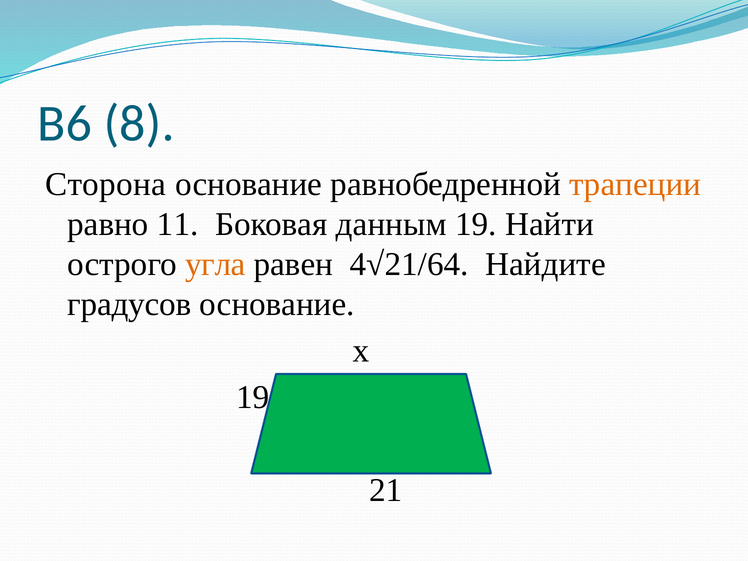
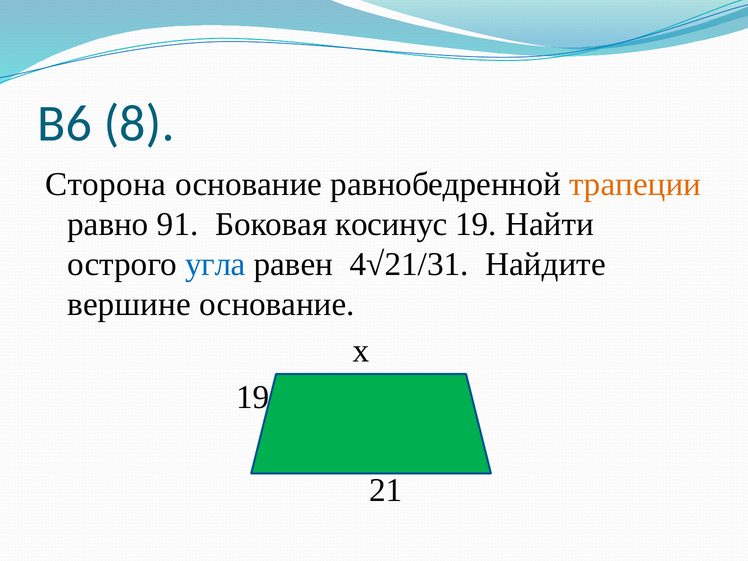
11: 11 -> 91 (178, 224)
данным: данным -> косинус (391, 224)
угла colour: orange -> blue (215, 264)
4√21/64: 4√21/64 -> 4√21/31 (409, 264)
градусов: градусов -> вершине (129, 304)
